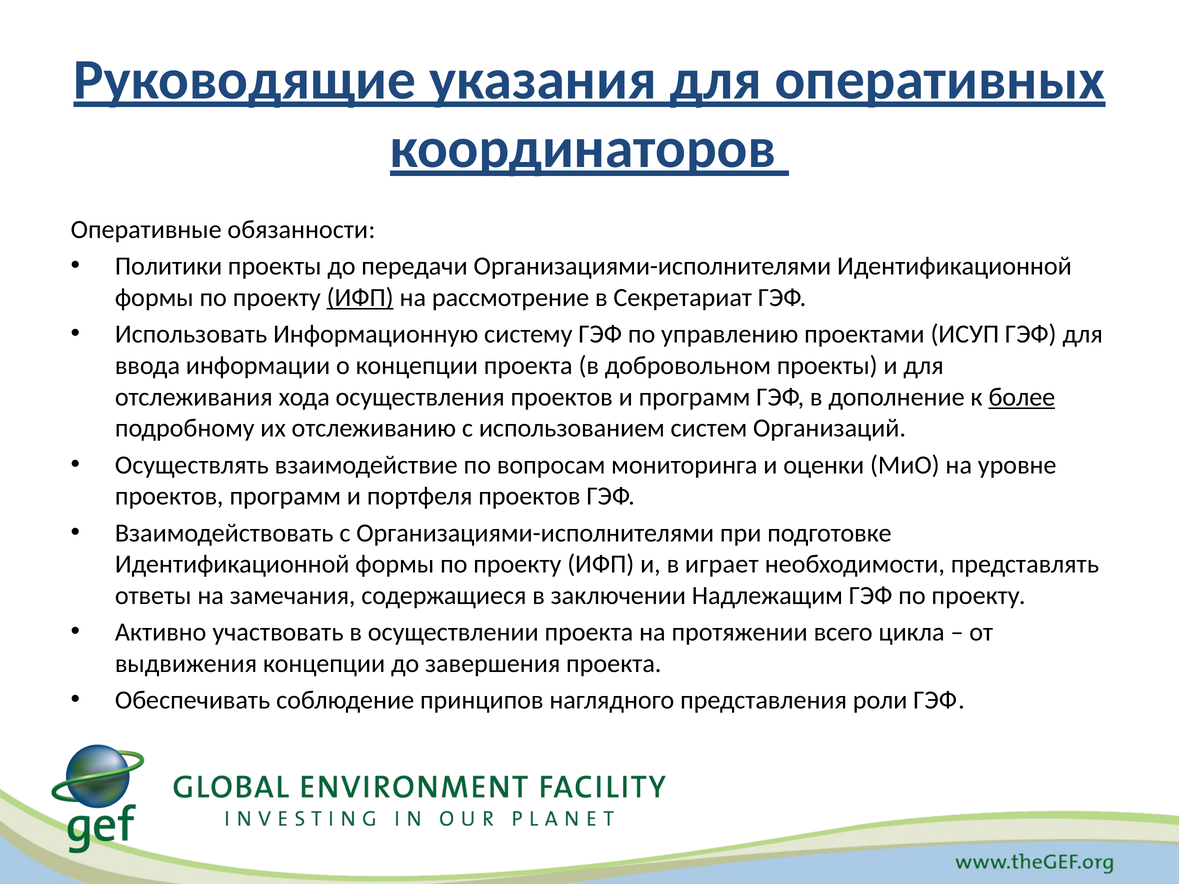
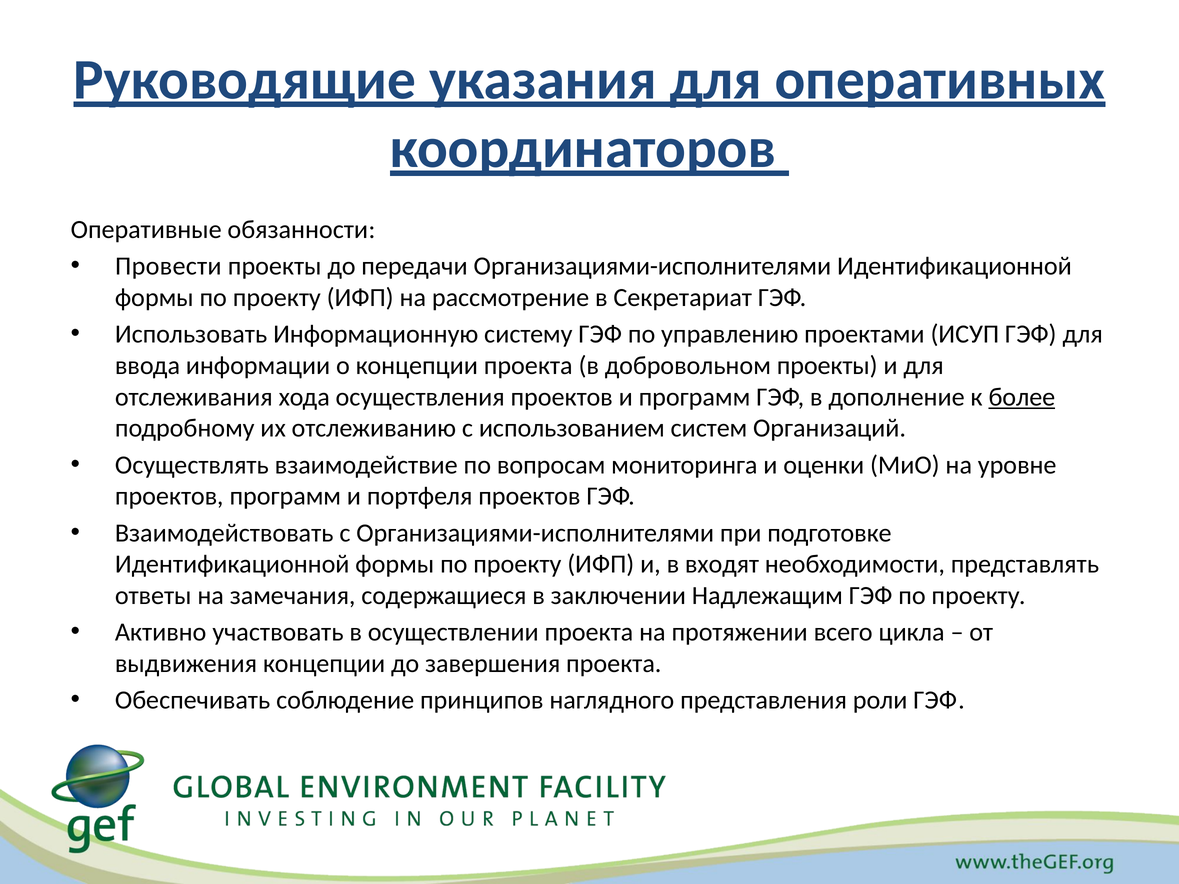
Политики: Политики -> Провести (168, 266)
ИФП underline: present -> none (360, 298)
играет: играет -> входят (722, 564)
